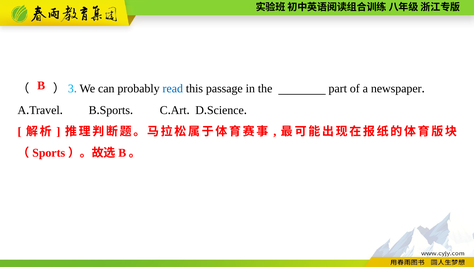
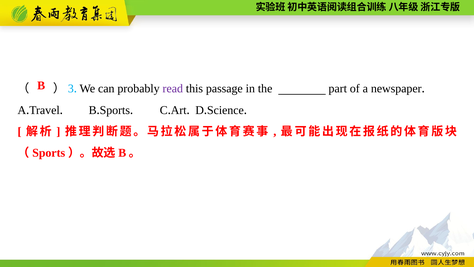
read colour: blue -> purple (173, 89)
